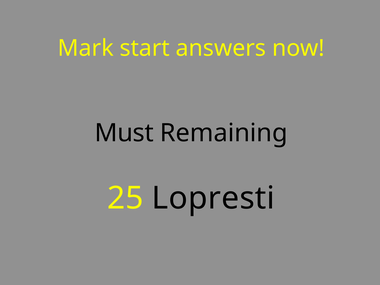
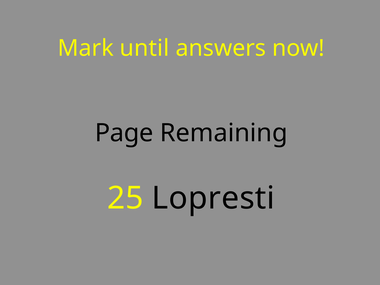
start: start -> until (145, 48)
Must: Must -> Page (124, 133)
